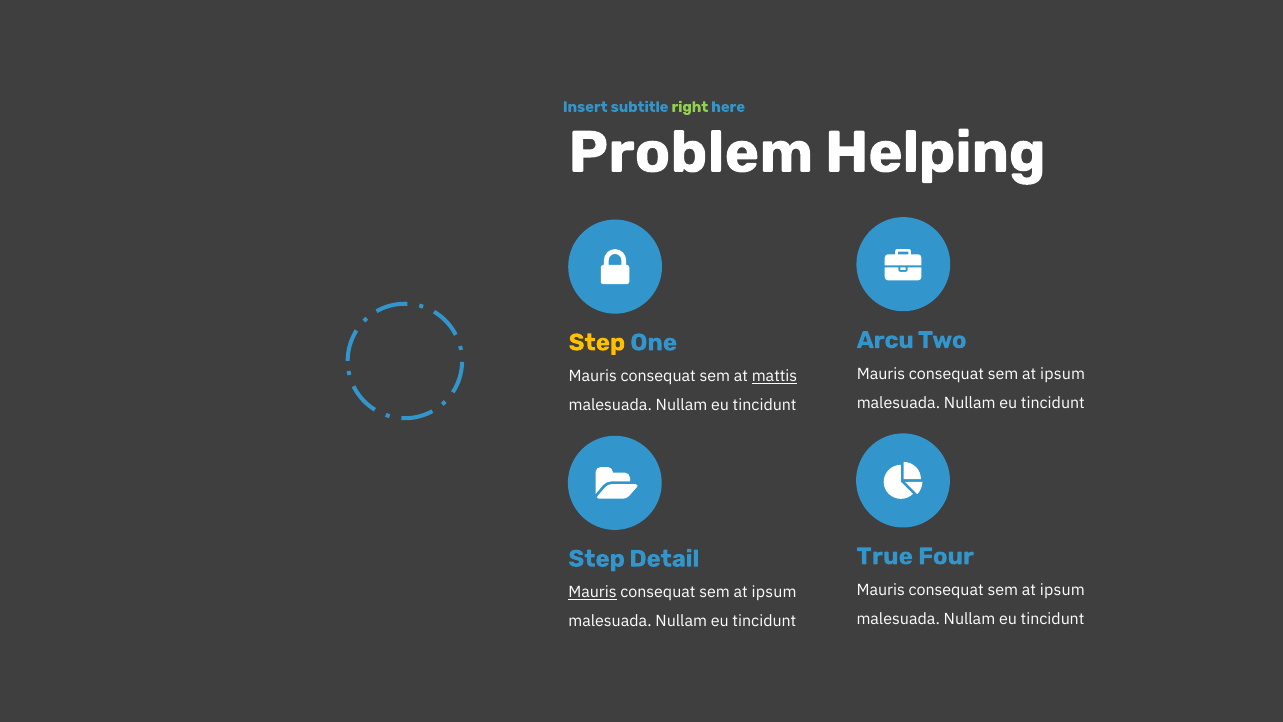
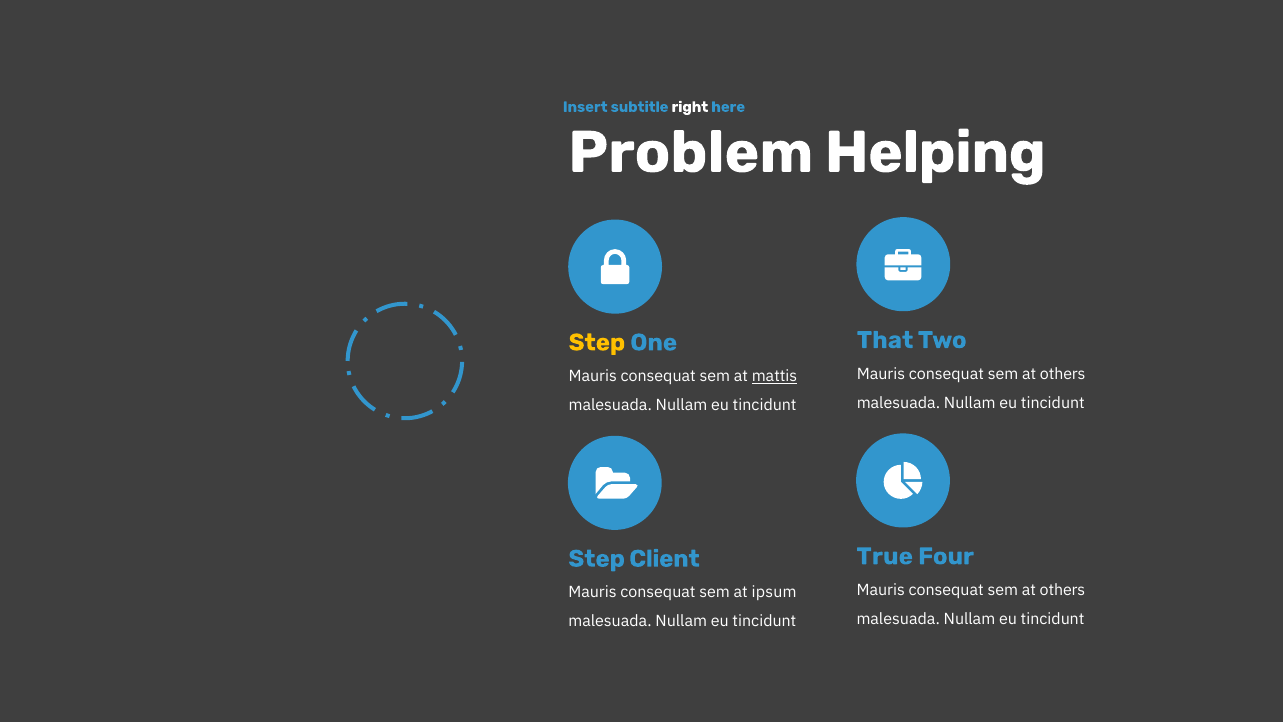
right colour: light green -> white (690, 107)
Arcu: Arcu -> That (885, 340)
ipsum: ipsum -> others (1063, 374)
Detail: Detail -> Client (664, 558)
ipsum: ipsum -> others (1062, 590)
Mauris underline: present -> none (592, 592)
